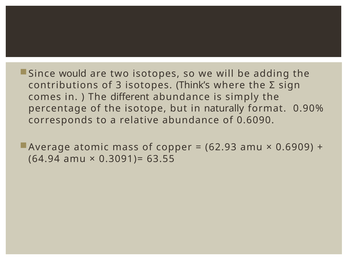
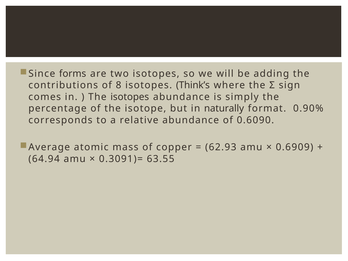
would: would -> forms (73, 74)
3: 3 -> 8 (119, 85)
The different: different -> isotopes (130, 97)
